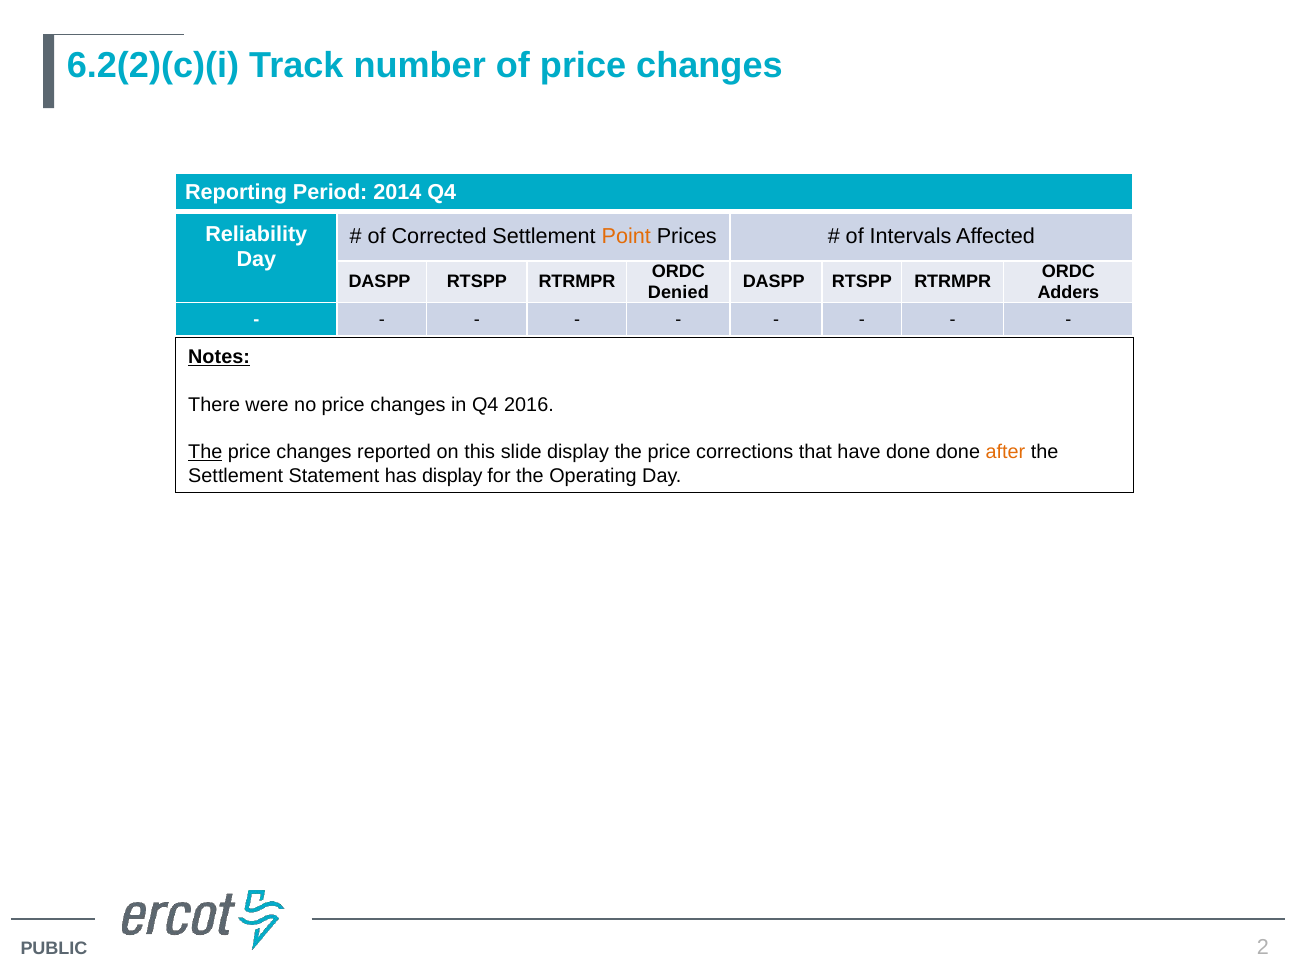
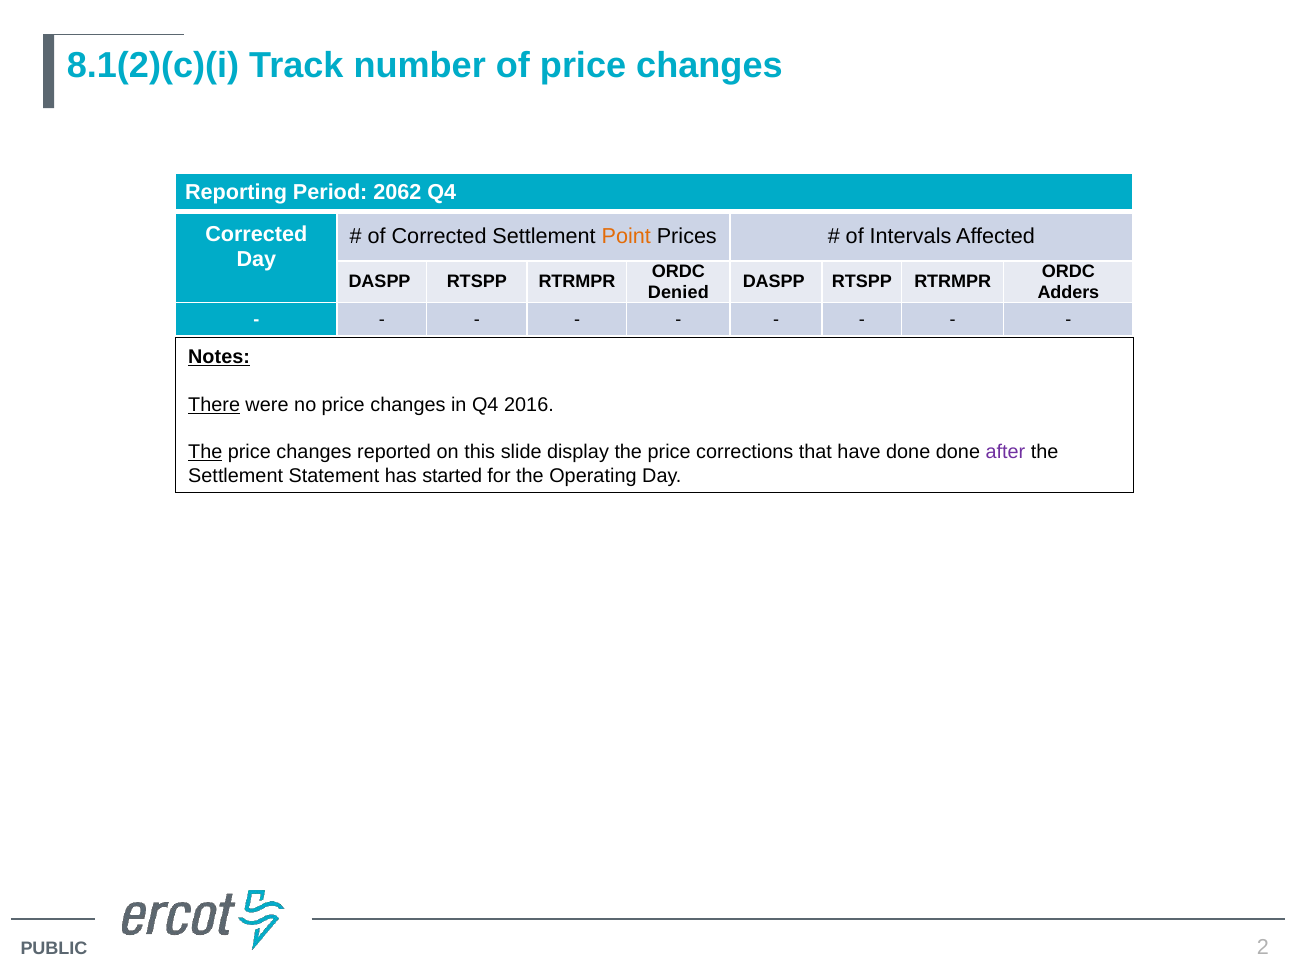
6.2(2)(c)(i: 6.2(2)(c)(i -> 8.1(2)(c)(i (153, 65)
2014: 2014 -> 2062 (397, 193)
Reliability: Reliability -> Corrected (256, 235)
There underline: none -> present (214, 405)
after colour: orange -> purple (1005, 453)
has display: display -> started (452, 476)
